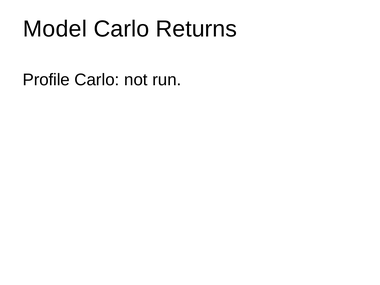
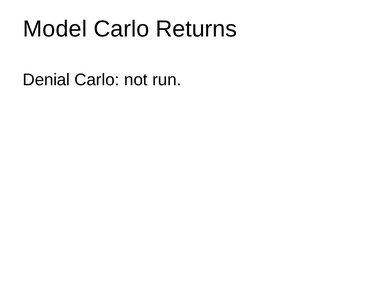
Profile: Profile -> Denial (46, 80)
